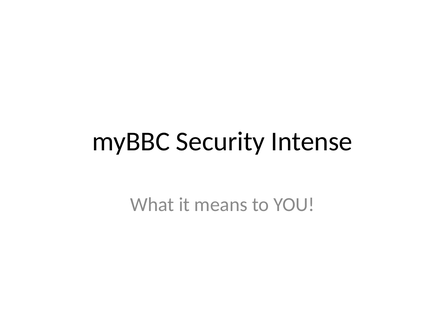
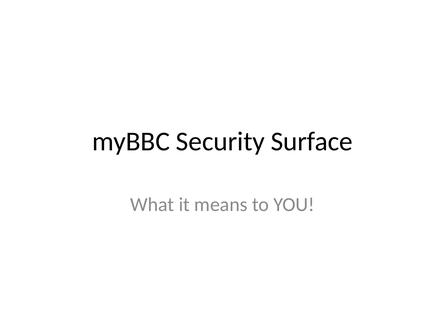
Intense: Intense -> Surface (312, 141)
